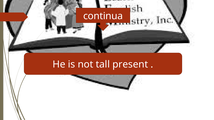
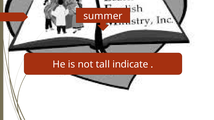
continua: continua -> summer (103, 16)
present: present -> indicate (130, 65)
